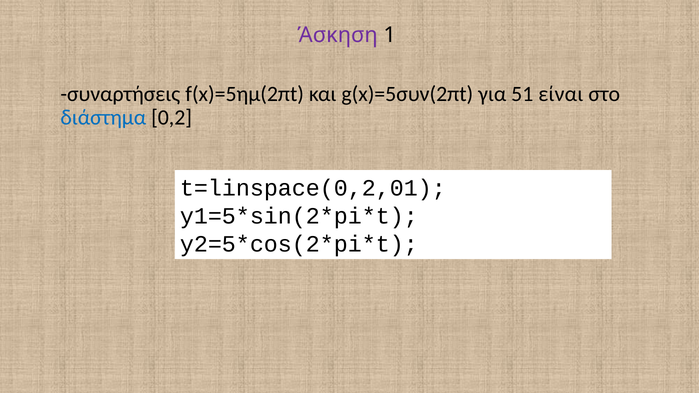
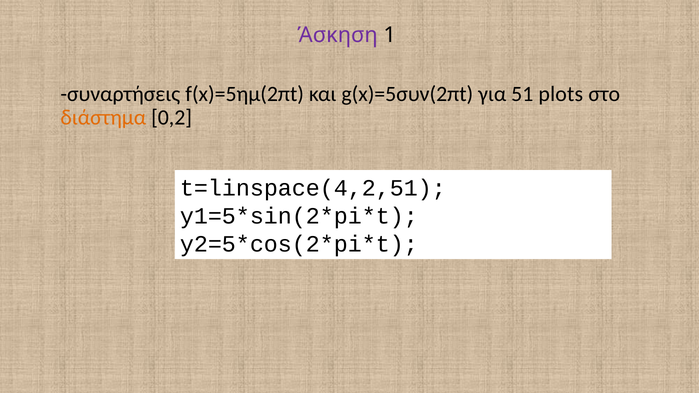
είναι: είναι -> plots (561, 94)
διάστημα colour: blue -> orange (103, 118)
t=linspace(0,2,01: t=linspace(0,2,01 -> t=linspace(4,2,51 (313, 188)
